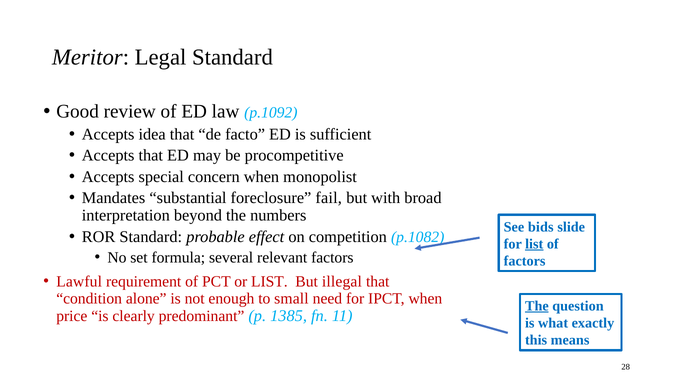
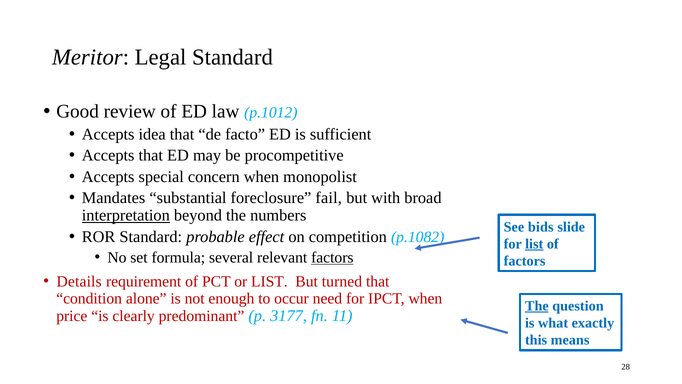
p.1092: p.1092 -> p.1012 (271, 113)
interpretation underline: none -> present (126, 215)
factors underline: none -> present (332, 257)
Lawful: Lawful -> Details (79, 281)
illegal: illegal -> turned (342, 281)
small: small -> occur (292, 298)
1385: 1385 -> 3177 (289, 315)
